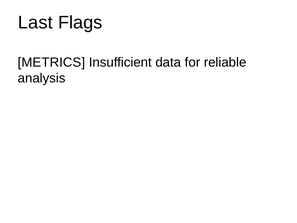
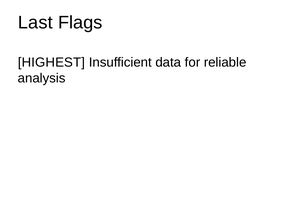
METRICS: METRICS -> HIGHEST (51, 62)
